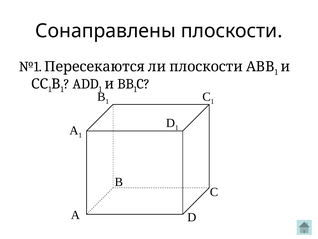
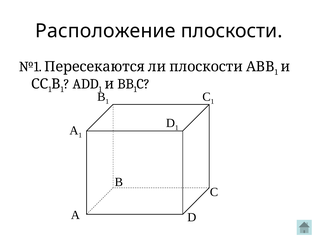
Сонаправлены: Сонаправлены -> Расположение (105, 31)
